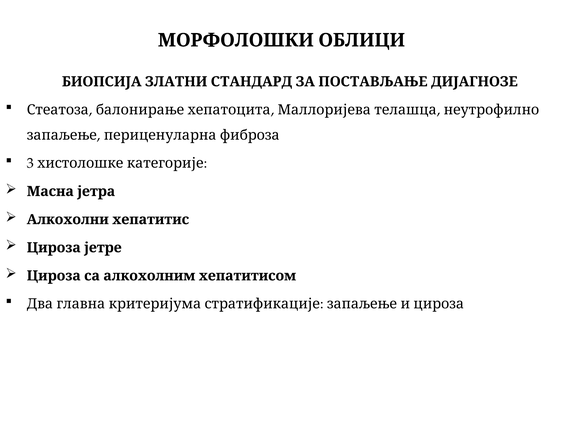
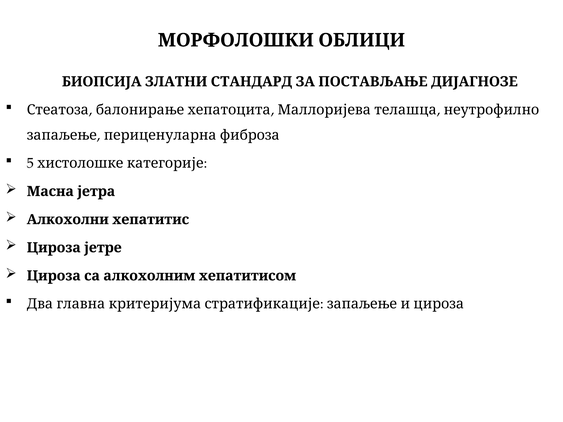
3: 3 -> 5 (30, 163)
